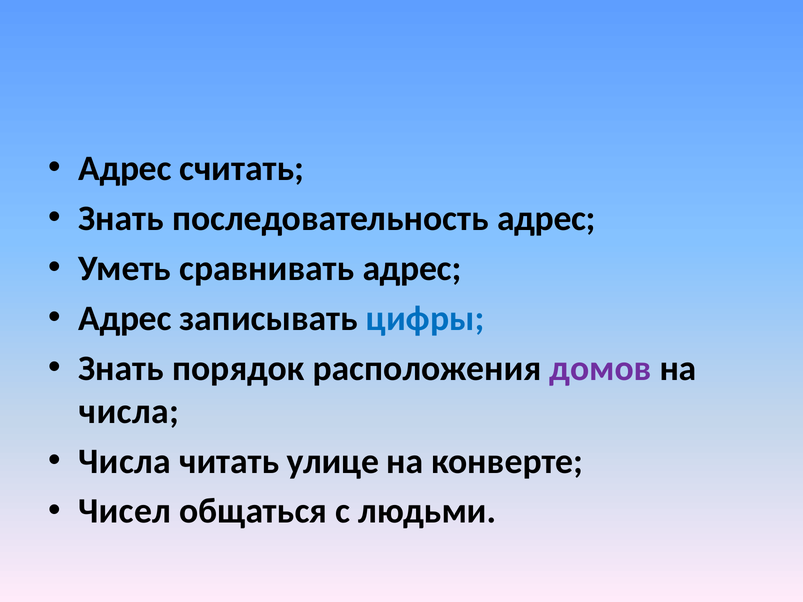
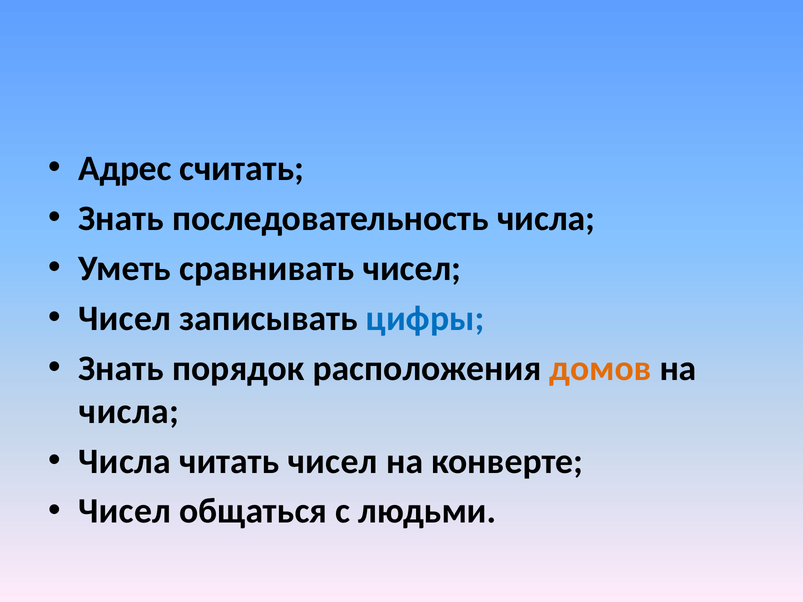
последовательность адрес: адрес -> числа (546, 218)
сравнивать адрес: адрес -> чисел (412, 269)
Адрес: Адрес -> Чисел (125, 319)
домов colour: purple -> orange (600, 369)
читать улице: улице -> чисел (333, 461)
